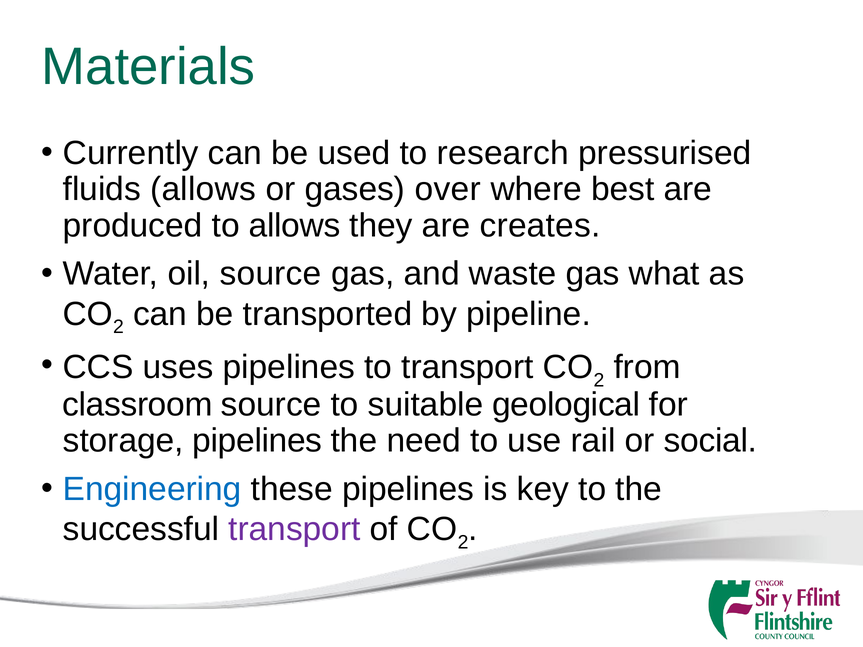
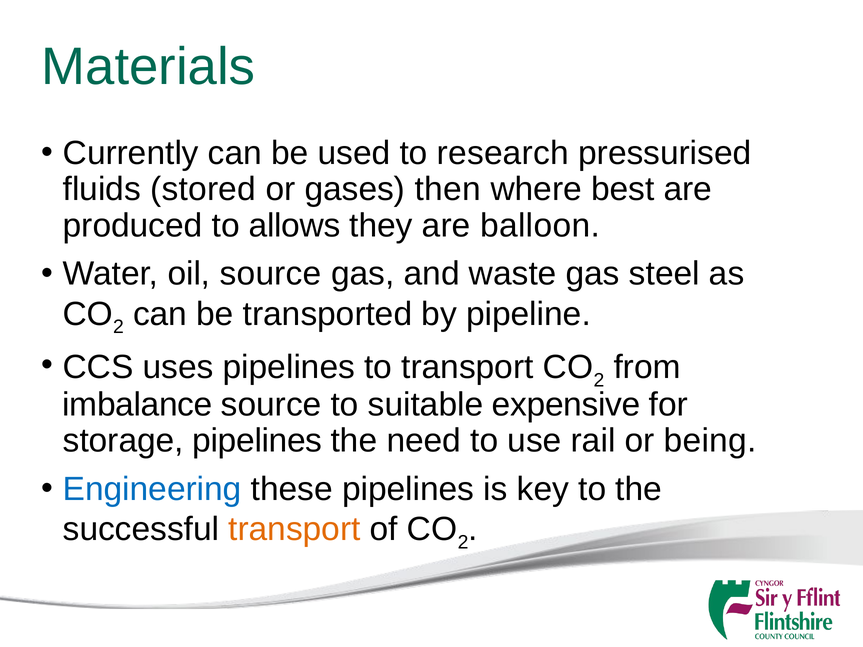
fluids allows: allows -> stored (203, 189)
over: over -> then (448, 189)
creates: creates -> balloon (540, 226)
what: what -> steel (664, 274)
classroom: classroom -> imbalance (137, 405)
geological: geological -> expensive (566, 405)
social: social -> being (710, 441)
transport colour: purple -> orange (294, 529)
